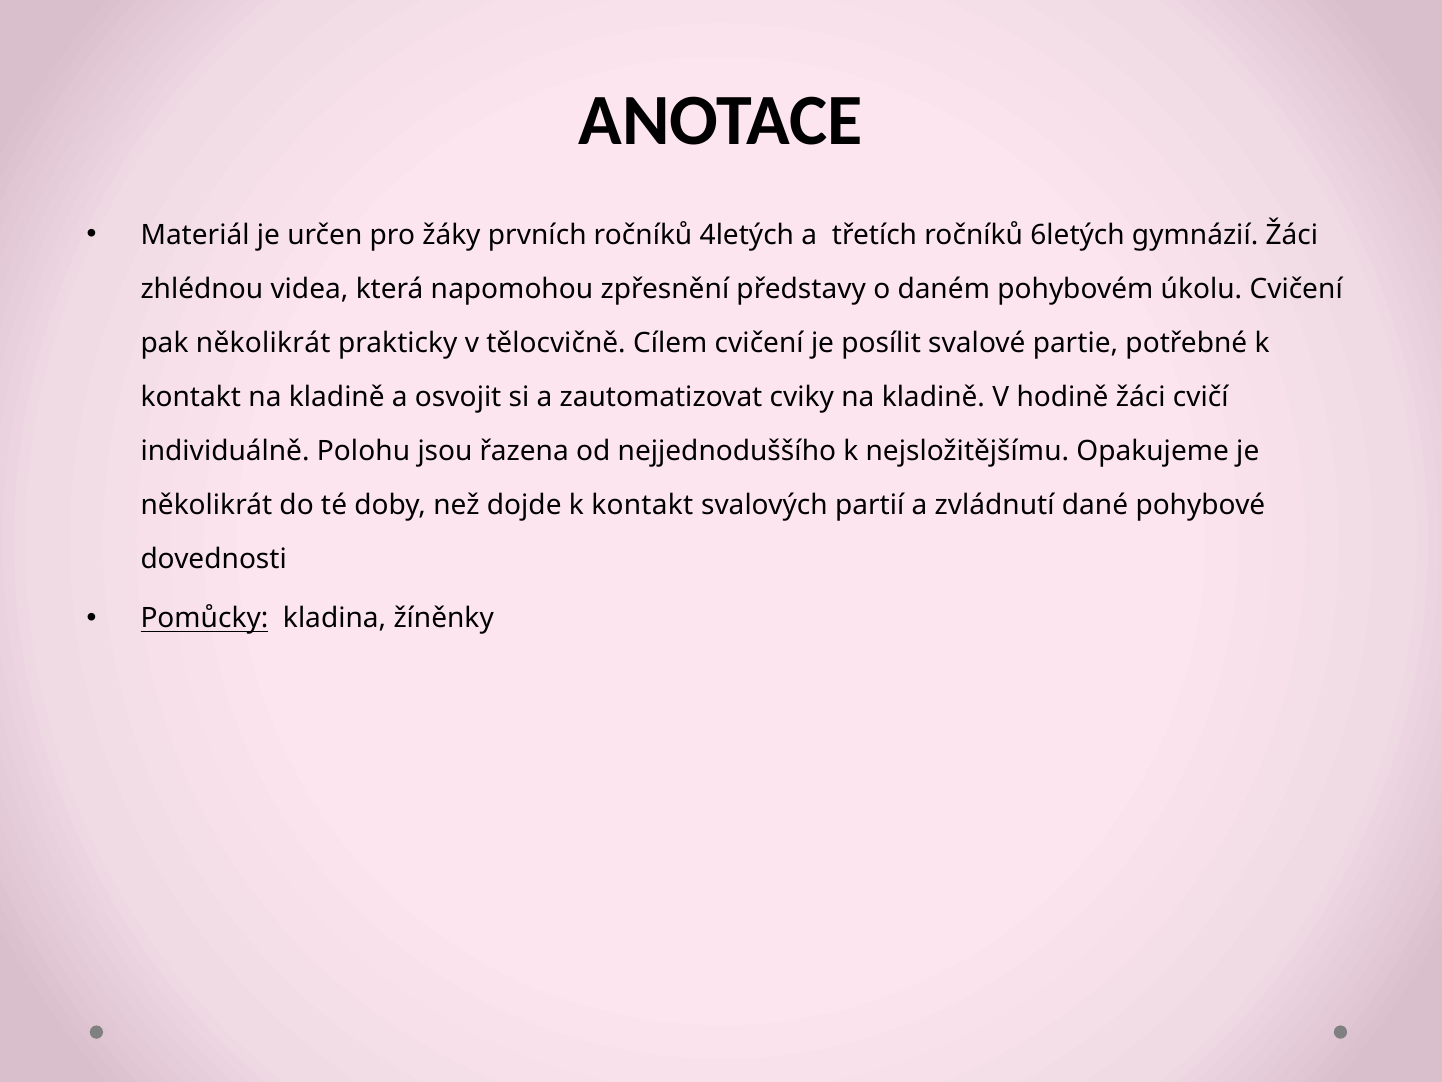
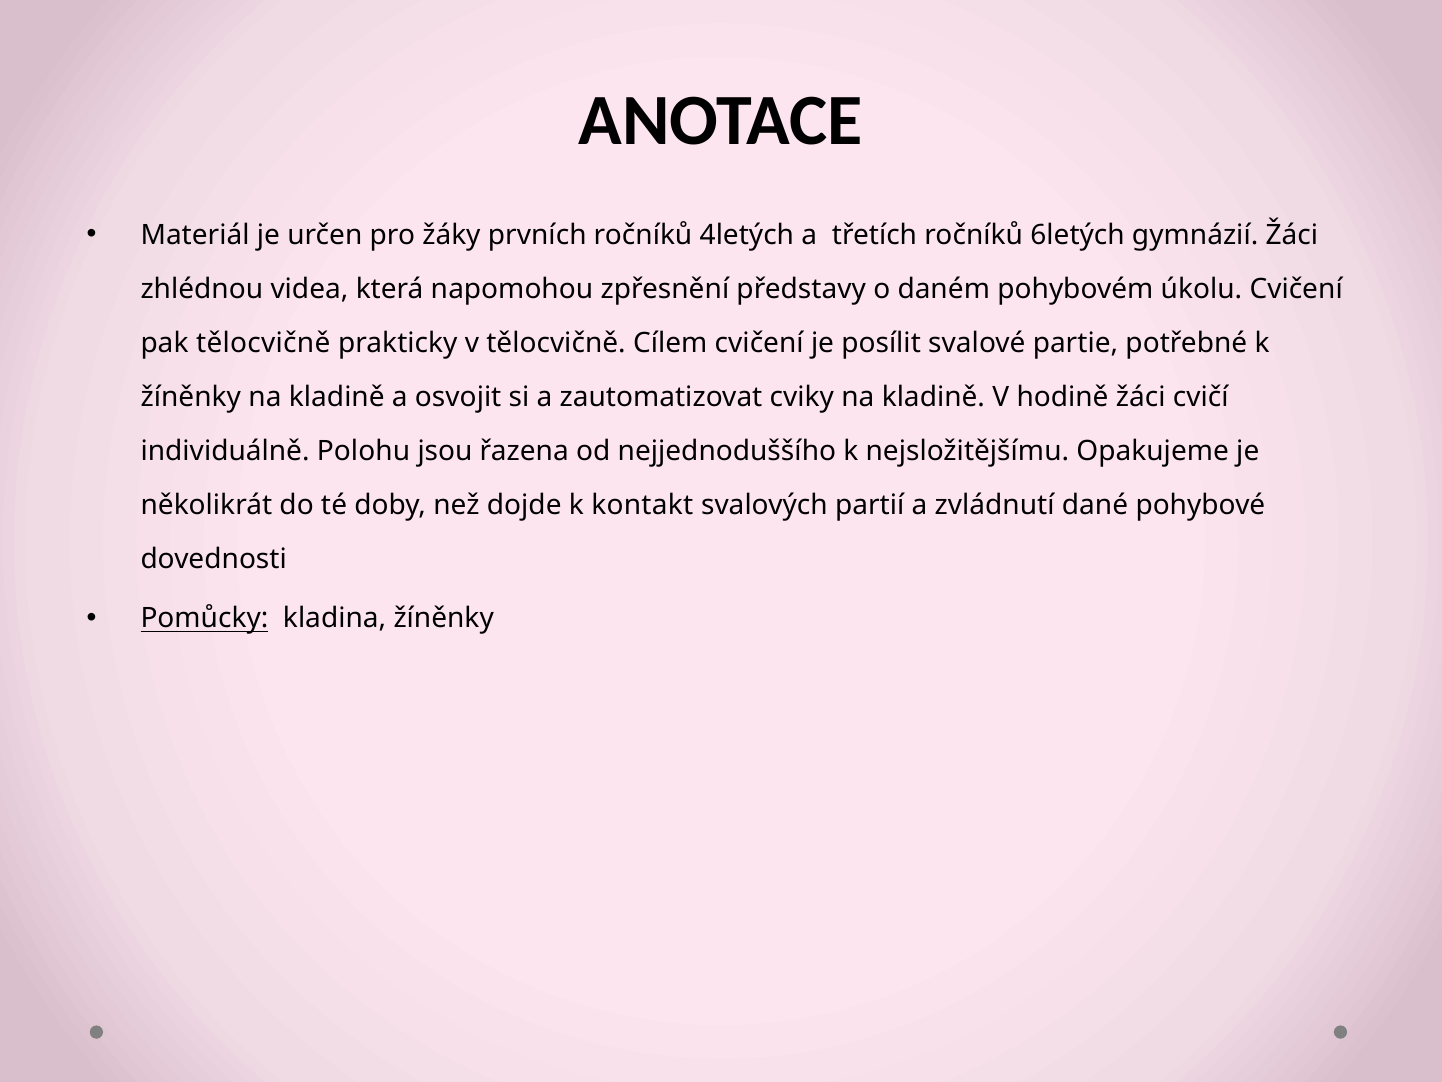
pak několikrát: několikrát -> tělocvičně (263, 343)
kontakt: kontakt -> žíněnky (191, 397)
